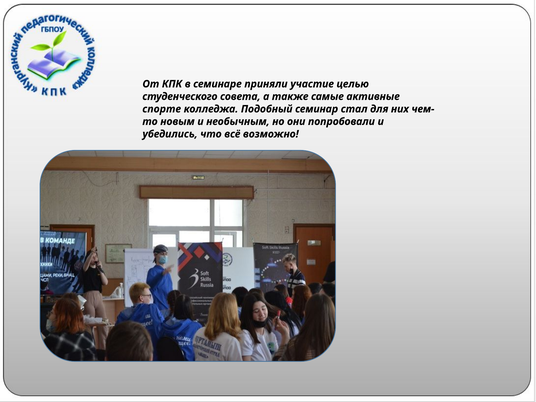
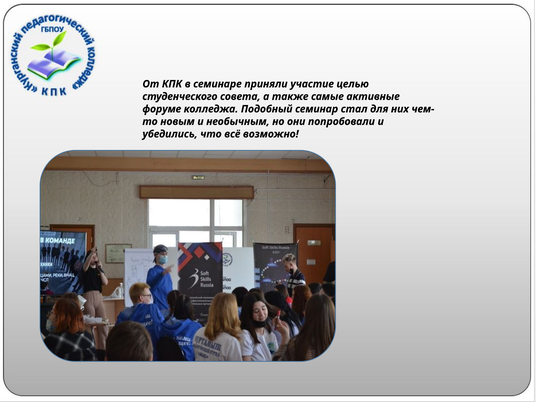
спорте: спорте -> форуме (162, 109)
